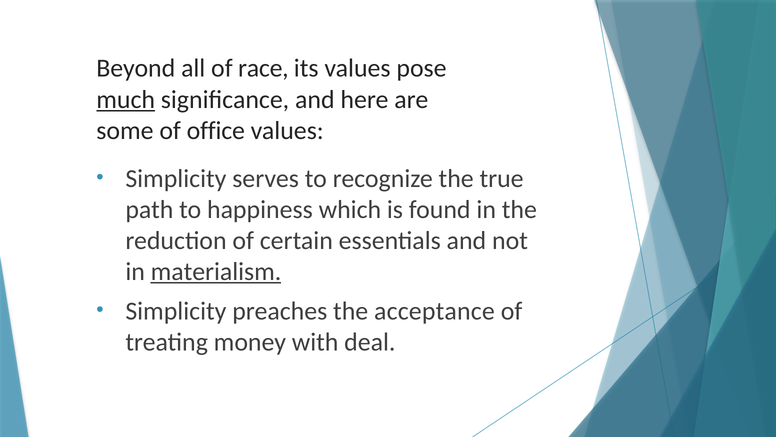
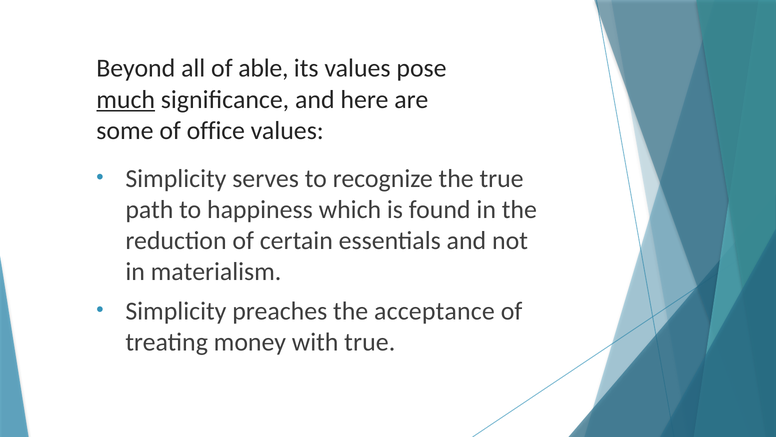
race: race -> able (263, 68)
materialism underline: present -> none (216, 271)
with deal: deal -> true (370, 342)
